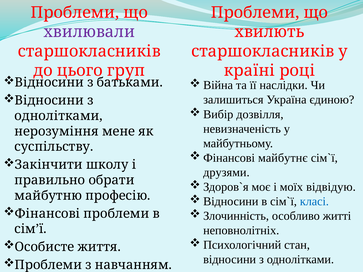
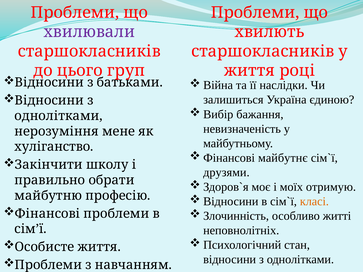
країні: країні -> життя (249, 71)
дозвілля: дозвілля -> бажання (260, 114)
суспільству: суспільству -> хуліганство (54, 147)
відвідую: відвідую -> отримую (331, 187)
класі colour: blue -> orange (314, 201)
